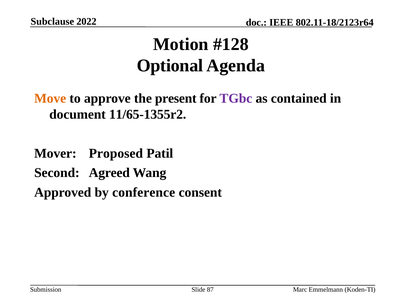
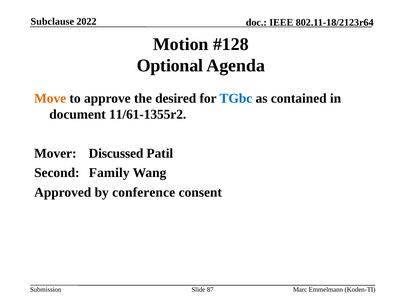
present: present -> desired (176, 98)
TGbc colour: purple -> blue (236, 98)
11/65-1355r2: 11/65-1355r2 -> 11/61-1355r2 (148, 114)
Proposed: Proposed -> Discussed (116, 153)
Agreed: Agreed -> Family (109, 172)
